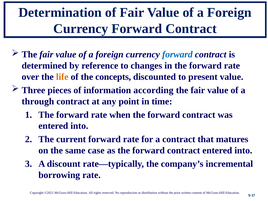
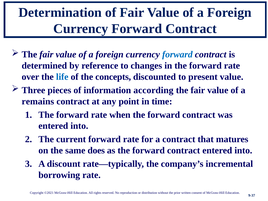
life colour: orange -> blue (62, 77)
through: through -> remains (38, 101)
case: case -> does (96, 150)
